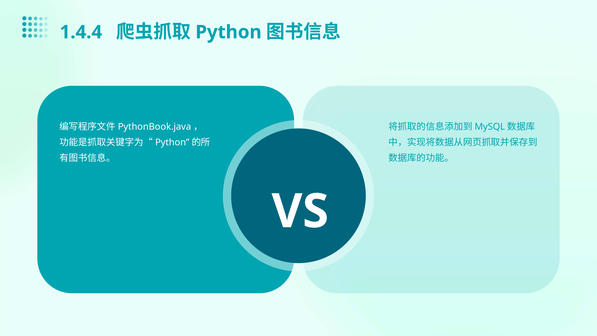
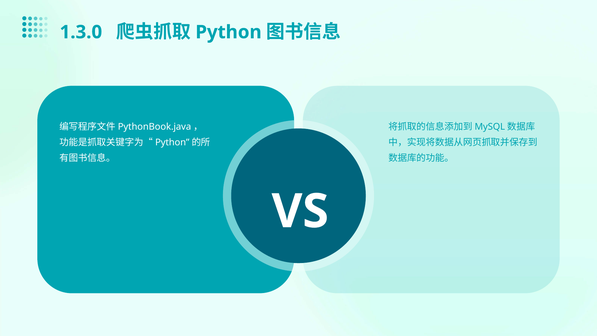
1.4.4: 1.4.4 -> 1.3.0 (81, 32)
